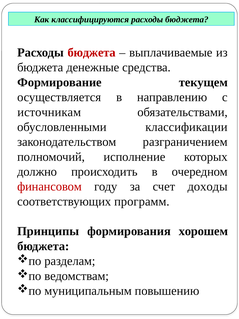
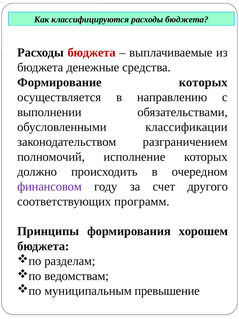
Формирование текущем: текущем -> которых (203, 82)
источникам: источникам -> выполнении (49, 112)
финансовом colour: red -> purple (50, 186)
доходы: доходы -> другого (208, 186)
повышению: повышению -> превышение (167, 291)
